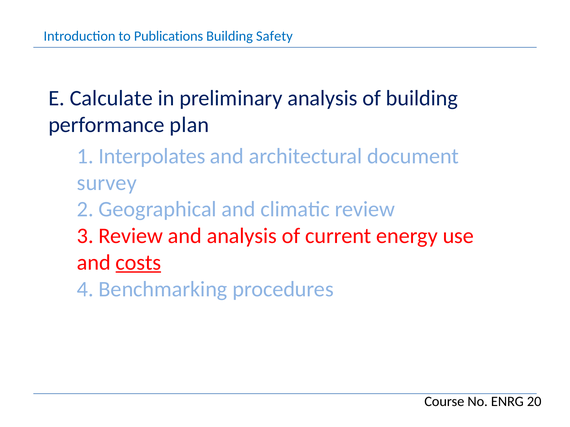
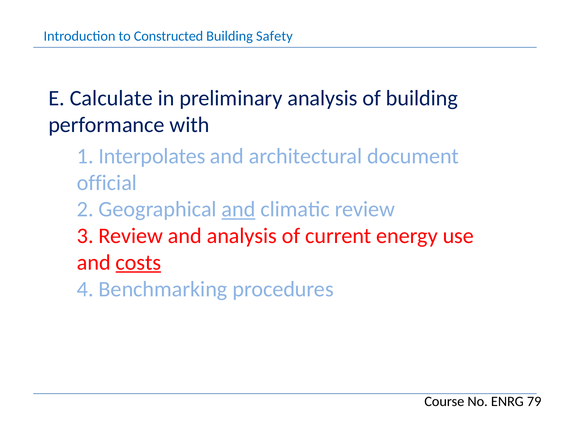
Publications: Publications -> Constructed (169, 36)
plan: plan -> with (189, 125)
survey: survey -> official (107, 183)
and underline: none -> present (239, 210)
20: 20 -> 79 (534, 402)
